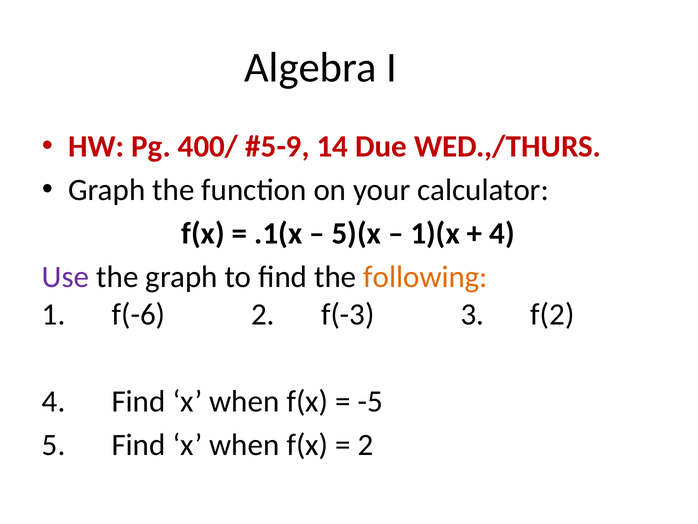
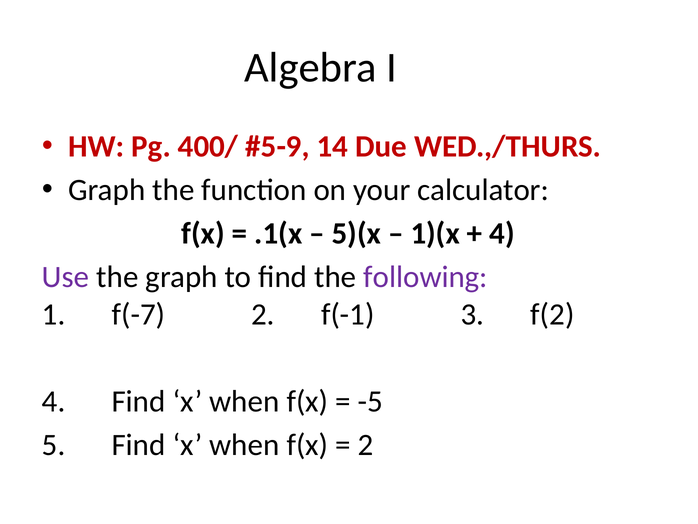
following colour: orange -> purple (426, 277)
f(-6: f(-6 -> f(-7 (138, 314)
f(-3: f(-3 -> f(-1 (348, 314)
